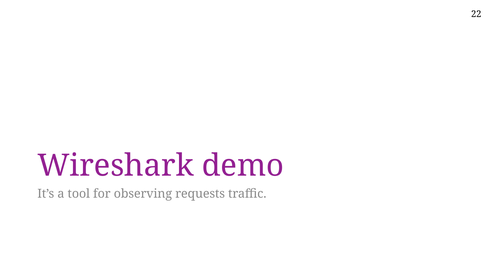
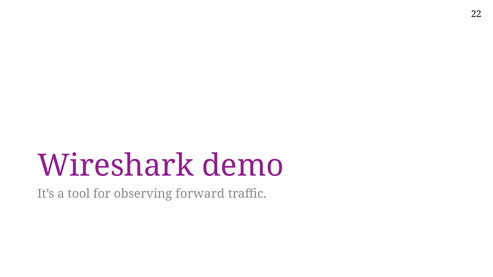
requests: requests -> forward (200, 194)
